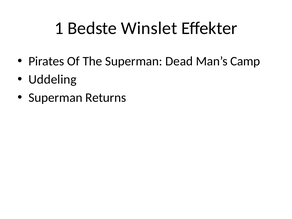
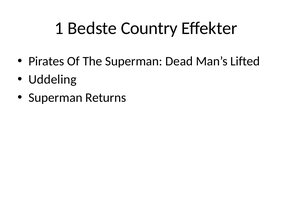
Winslet: Winslet -> Country (149, 28)
Camp: Camp -> Lifted (245, 61)
